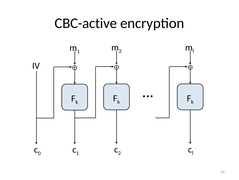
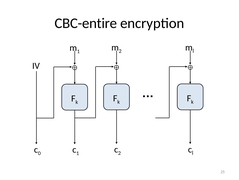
CBC-active: CBC-active -> CBC-entire (86, 23)
